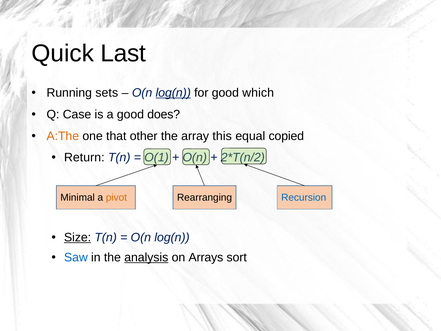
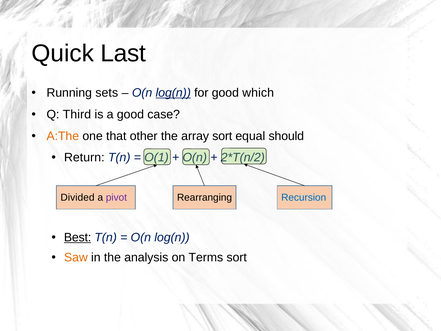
Case: Case -> Third (77, 114)
does: does -> case (164, 114)
array this: this -> sort (222, 136)
copied: copied -> should (286, 136)
Minimal: Minimal -> Divided (78, 197)
pivot colour: orange -> purple (116, 197)
Size: Size -> Best (78, 237)
Saw colour: blue -> orange (76, 257)
analysis underline: present -> none (146, 257)
Arrays: Arrays -> Terms (206, 257)
